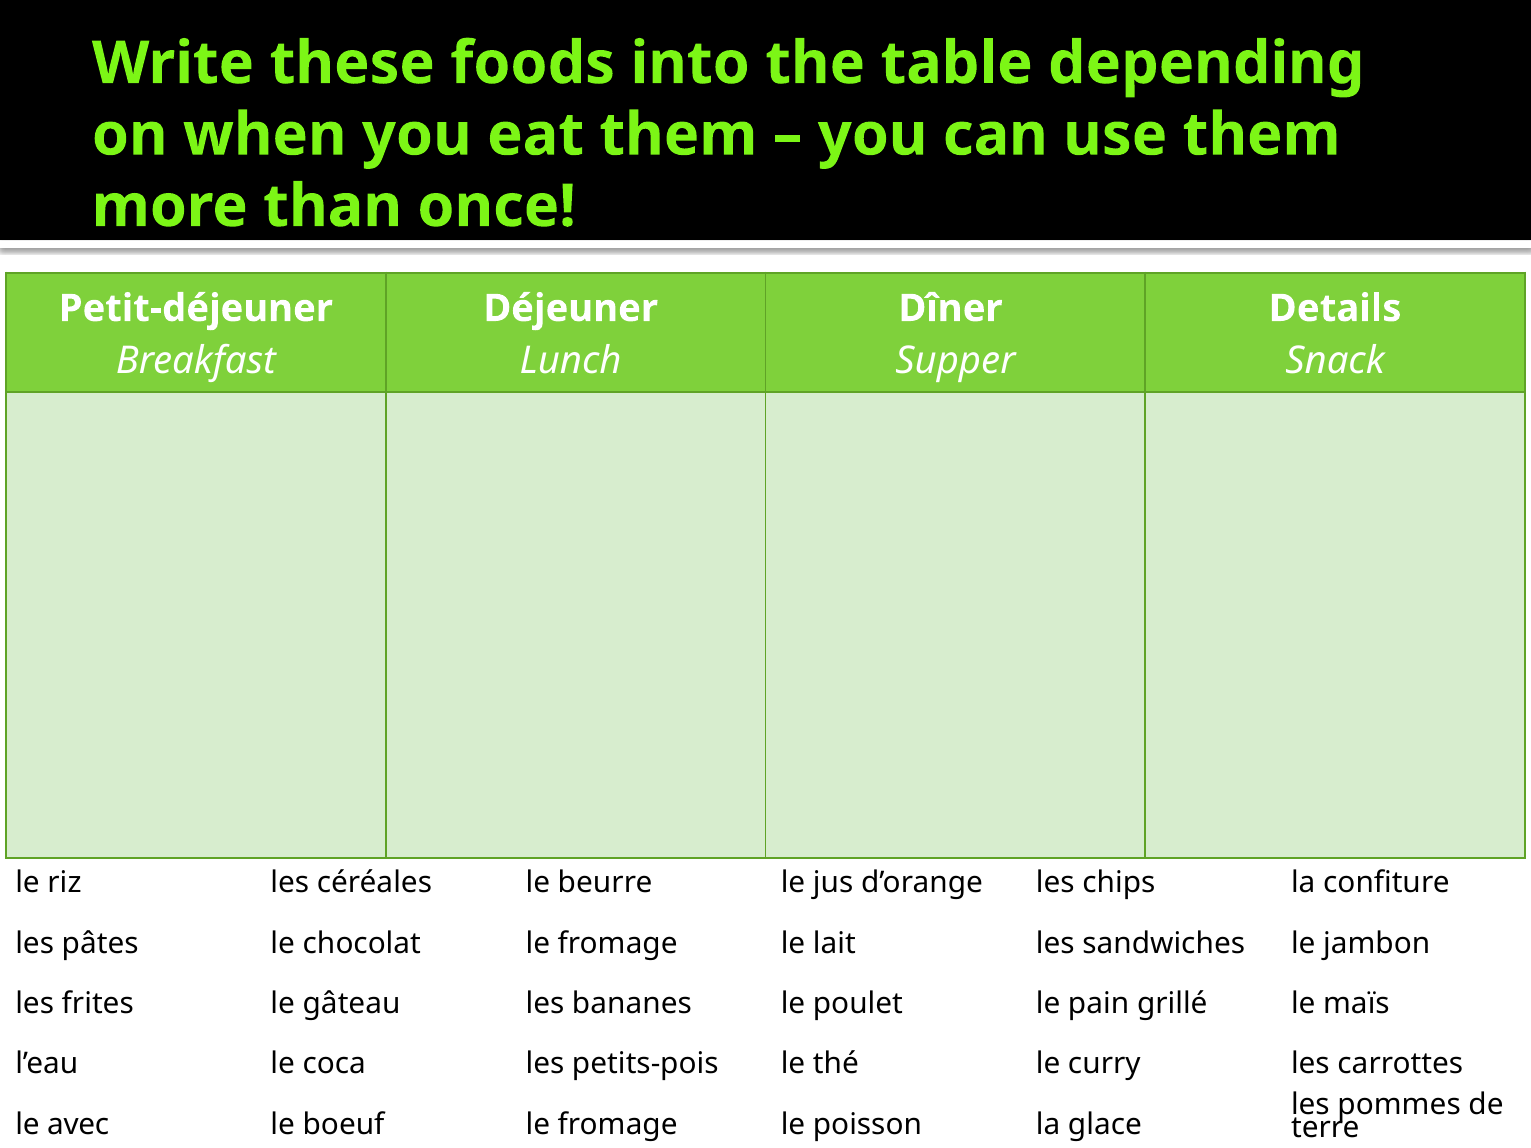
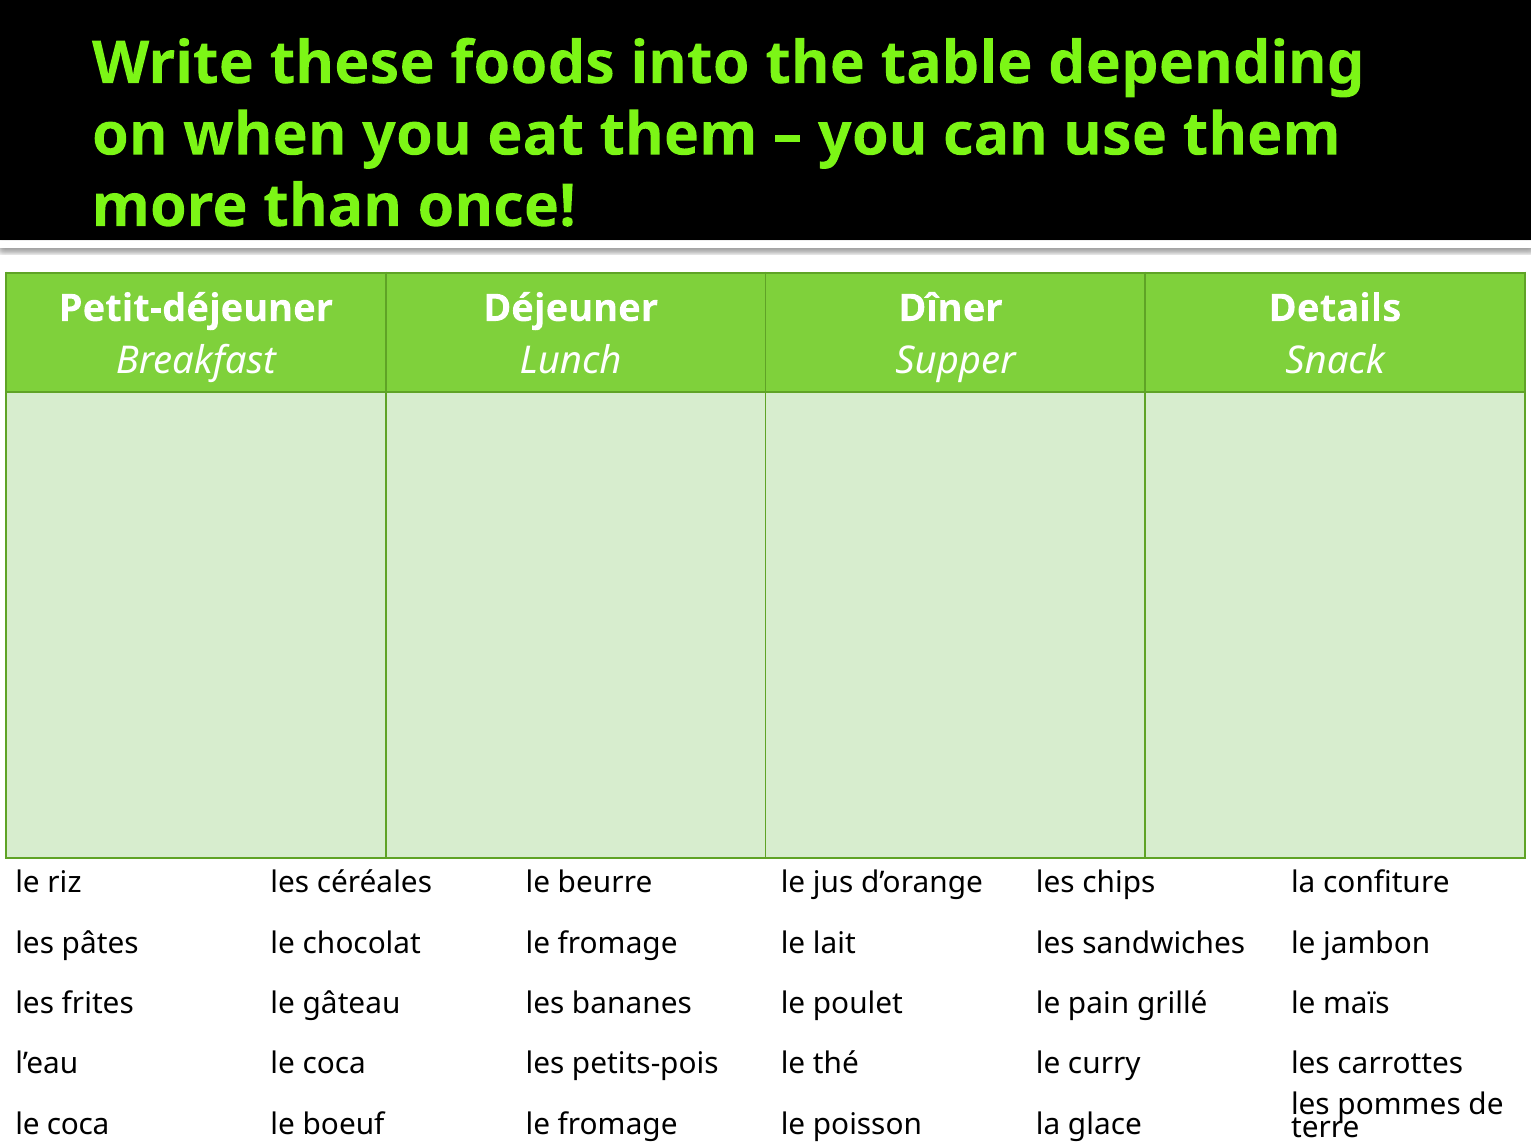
avec: avec -> coca (78, 1125)
